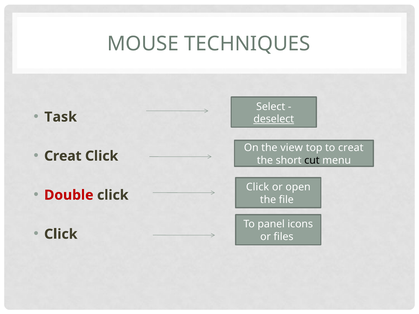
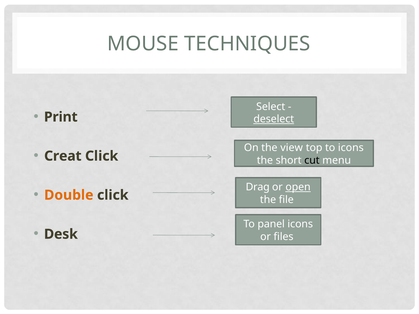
Task: Task -> Print (61, 117)
to creat: creat -> icons (351, 148)
Click: Click -> Drag (258, 187)
open underline: none -> present (298, 187)
Double colour: red -> orange (69, 195)
Click: Click -> Desk (61, 234)
